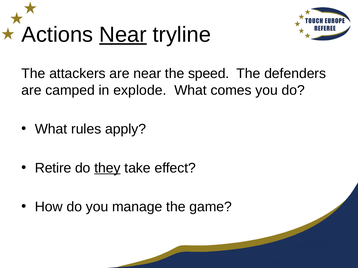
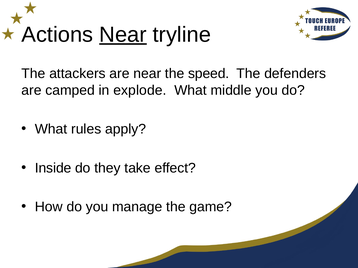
comes: comes -> middle (231, 90)
Retire: Retire -> Inside (53, 168)
they underline: present -> none (107, 168)
